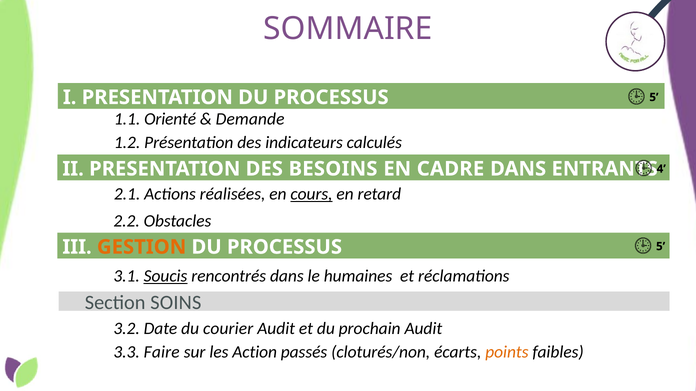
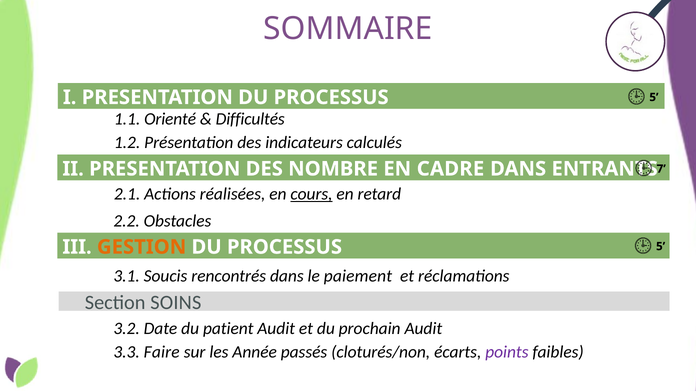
Demande: Demande -> Difficultés (250, 119)
BESOINS: BESOINS -> NOMBRE (333, 169)
4: 4 -> 7 (661, 169)
Soucis underline: present -> none (166, 276)
humaines: humaines -> paiement (358, 276)
courier: courier -> patient (228, 329)
Action: Action -> Année (255, 352)
points colour: orange -> purple (507, 352)
